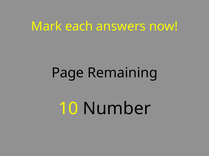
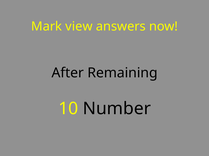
each: each -> view (79, 26)
Page: Page -> After (68, 73)
